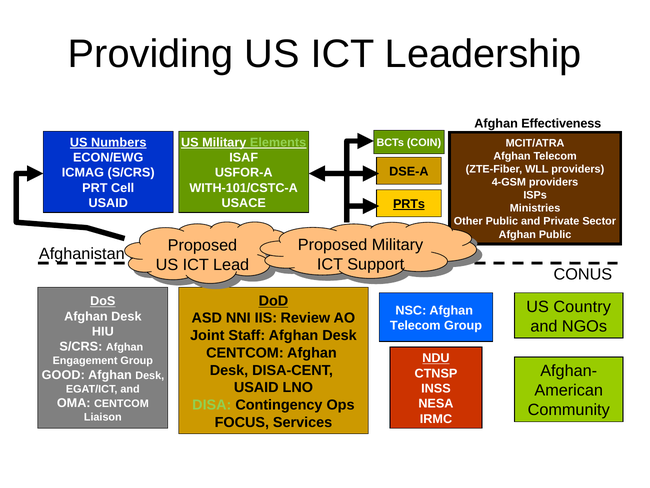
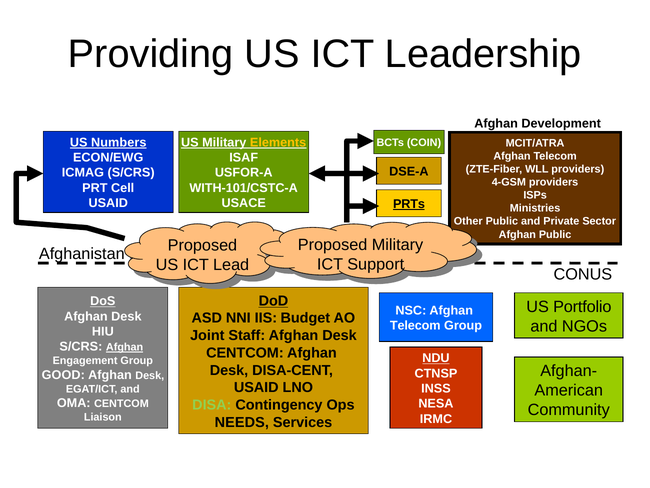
Effectiveness: Effectiveness -> Development (561, 123)
Elements colour: light green -> yellow (278, 142)
Country: Country -> Portfolio (582, 307)
Review: Review -> Budget (305, 318)
Afghan underline: none -> present (125, 347)
FOCUS: FOCUS -> NEEDS (242, 422)
